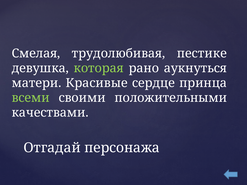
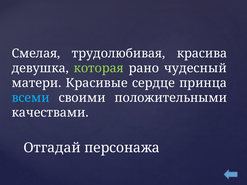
пестике: пестике -> красива (202, 54)
аукнуться: аукнуться -> чудесный (195, 68)
всеми colour: light green -> light blue (31, 98)
